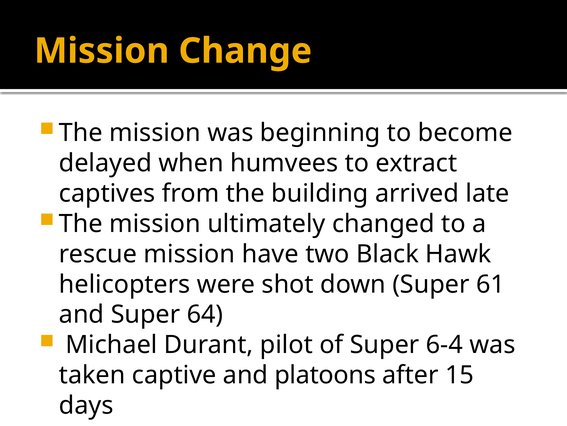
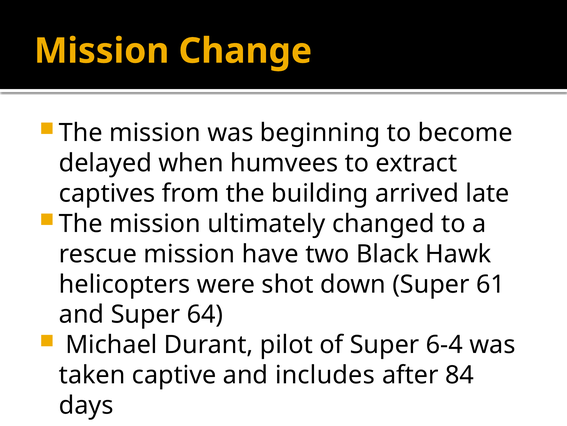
platoons: platoons -> includes (325, 375)
15: 15 -> 84 (460, 375)
